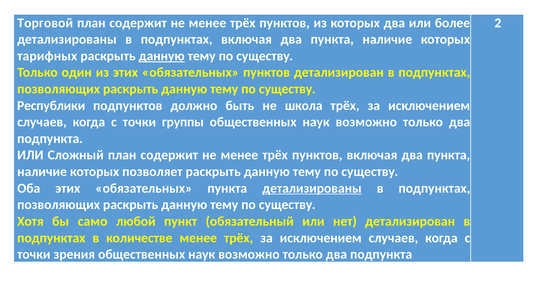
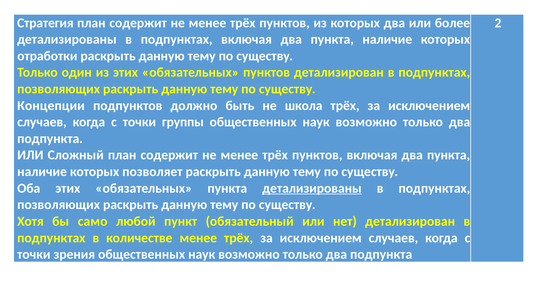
Торговой: Торговой -> Стратегия (45, 23)
тарифных: тарифных -> отработки (47, 56)
данную underline: present -> none (162, 56)
Республики: Республики -> Концепции (51, 106)
